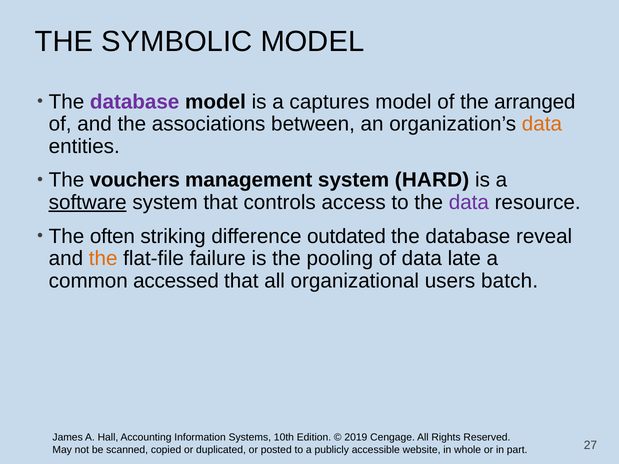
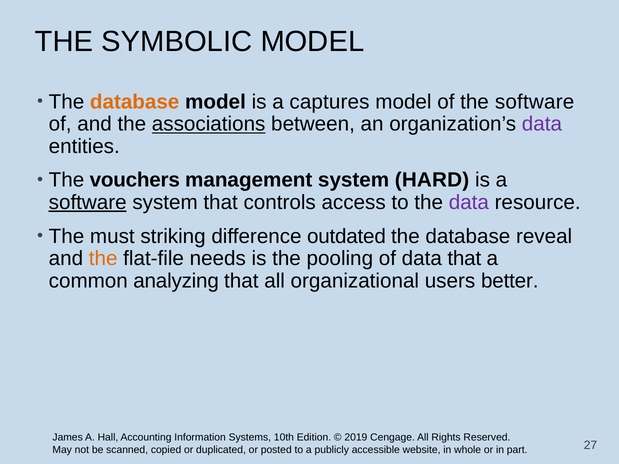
database colour: purple -> orange (135, 102)
the arranged: arranged -> software (535, 102)
associations underline: none -> present (209, 124)
data colour: orange -> purple (542, 124)
often: often -> must (112, 236)
failure: failure -> needs (218, 259)
data late: late -> that (464, 259)
accessed: accessed -> analyzing (176, 281)
batch: batch -> better (510, 281)
